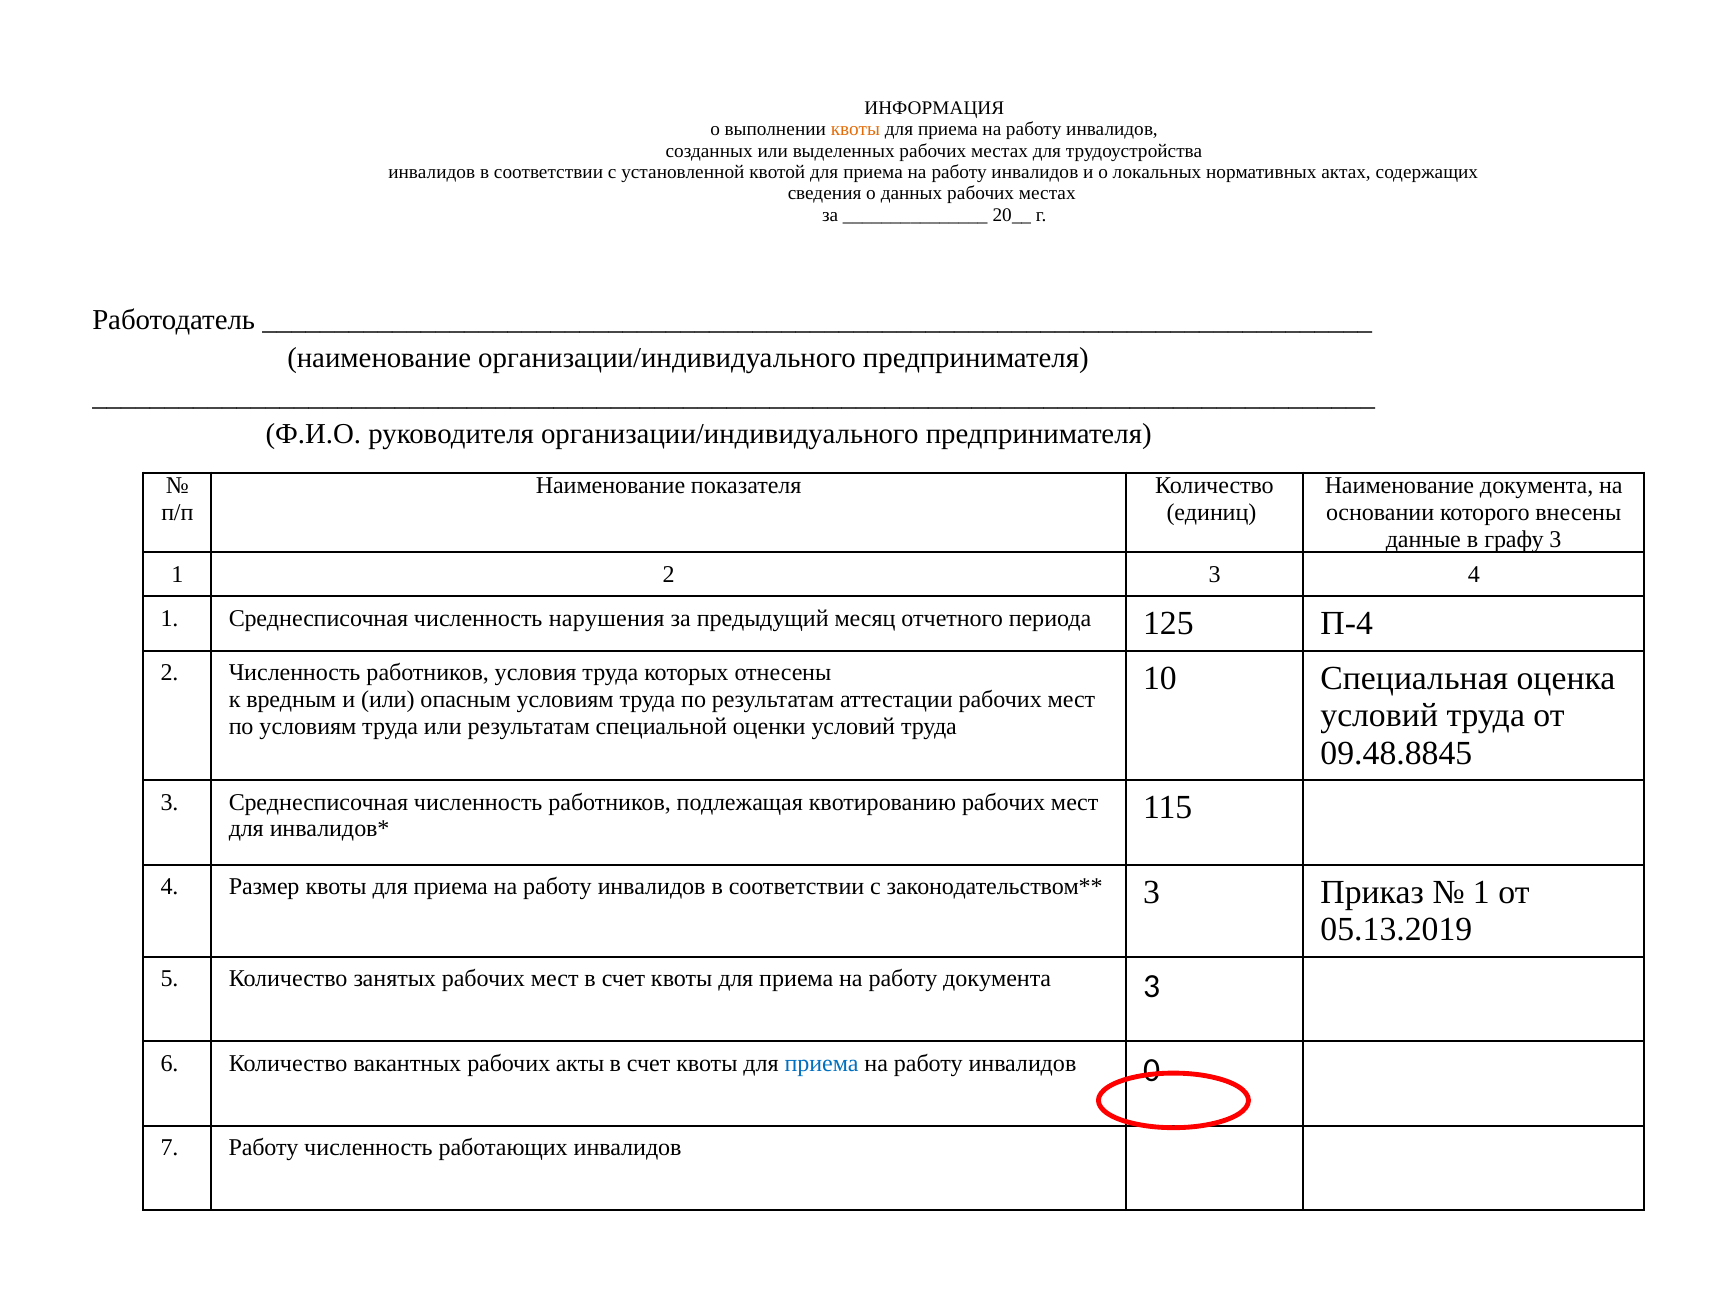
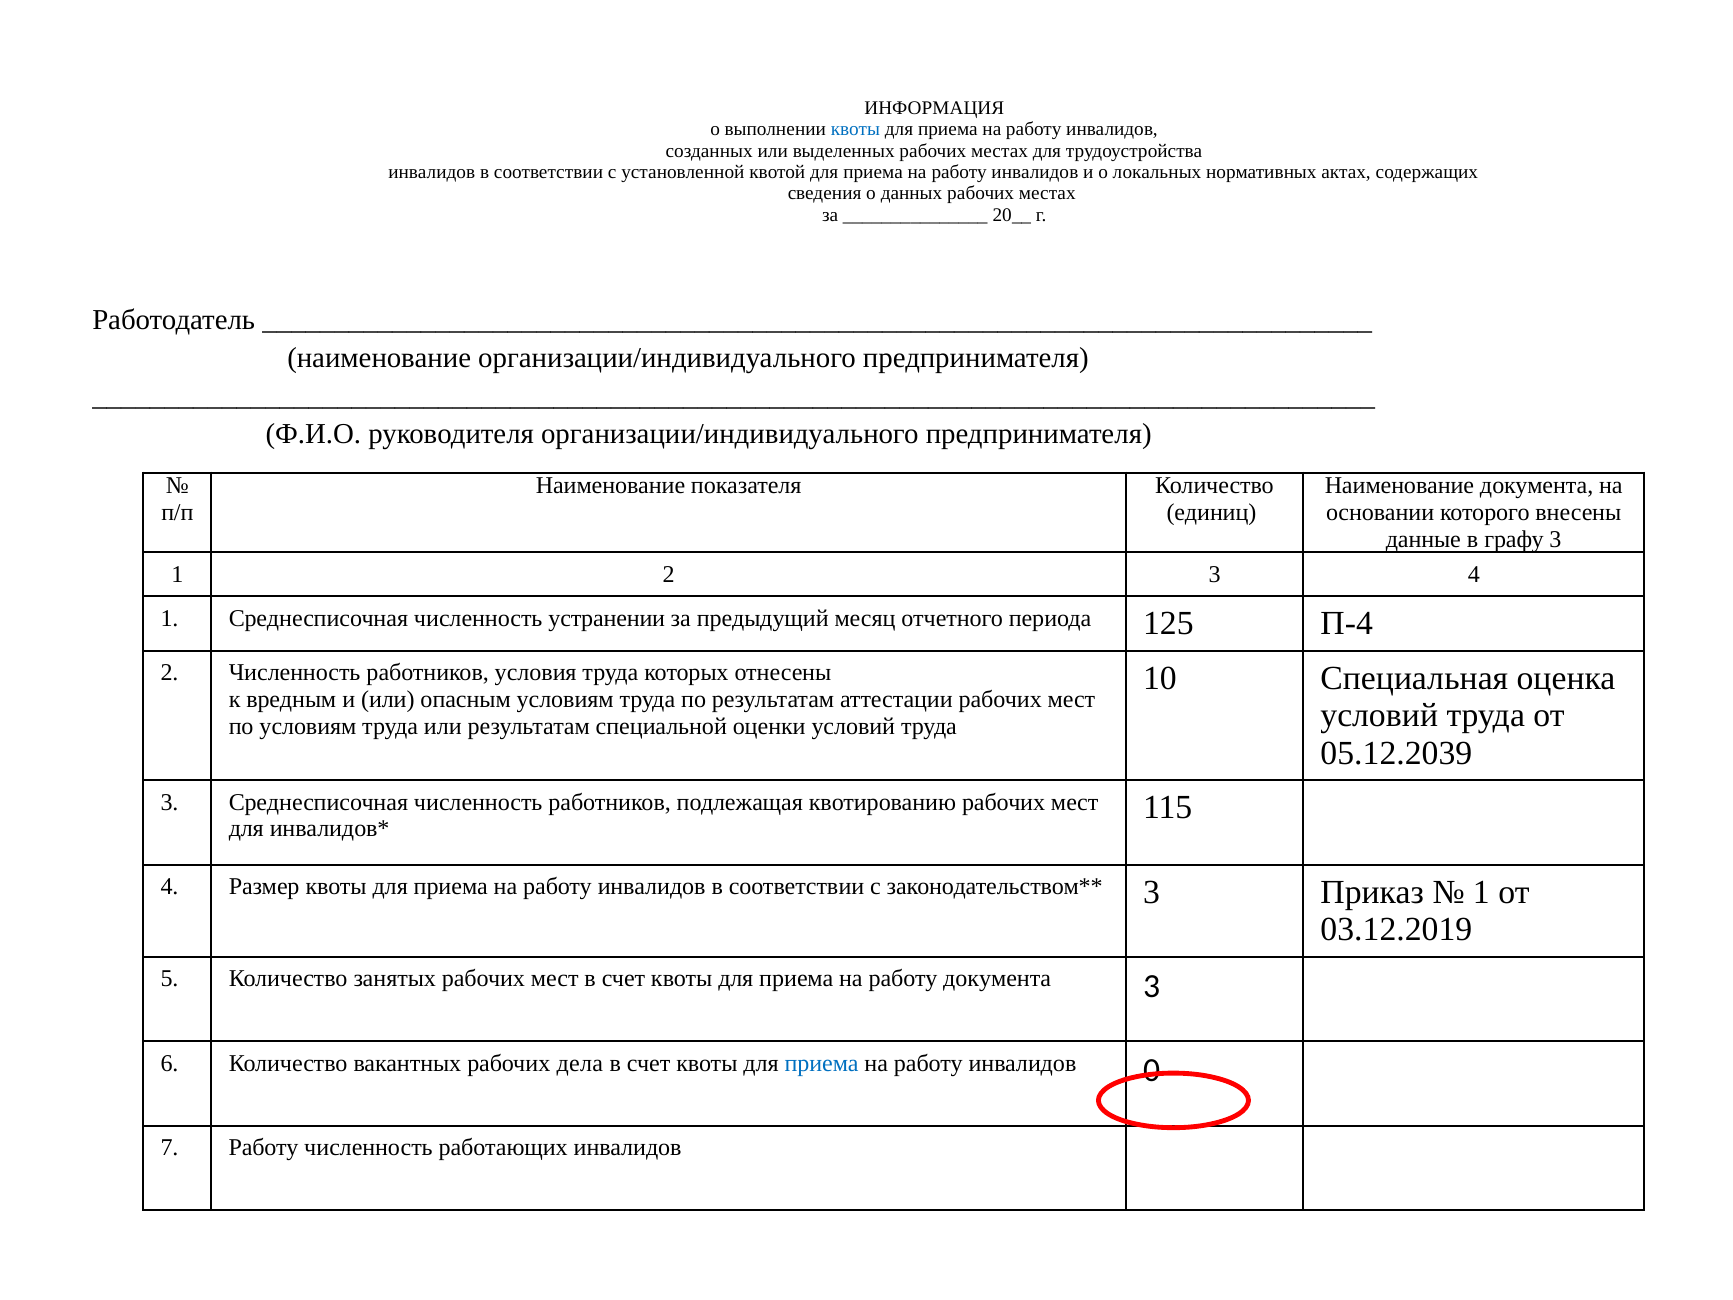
квоты colour: orange -> blue (855, 129)
нарушения: нарушения -> устранении (607, 618)
09.48.8845: 09.48.8845 -> 05.12.2039 (1396, 753)
05.13.2019: 05.13.2019 -> 03.12.2019 (1396, 929)
акты: акты -> дела (580, 1063)
